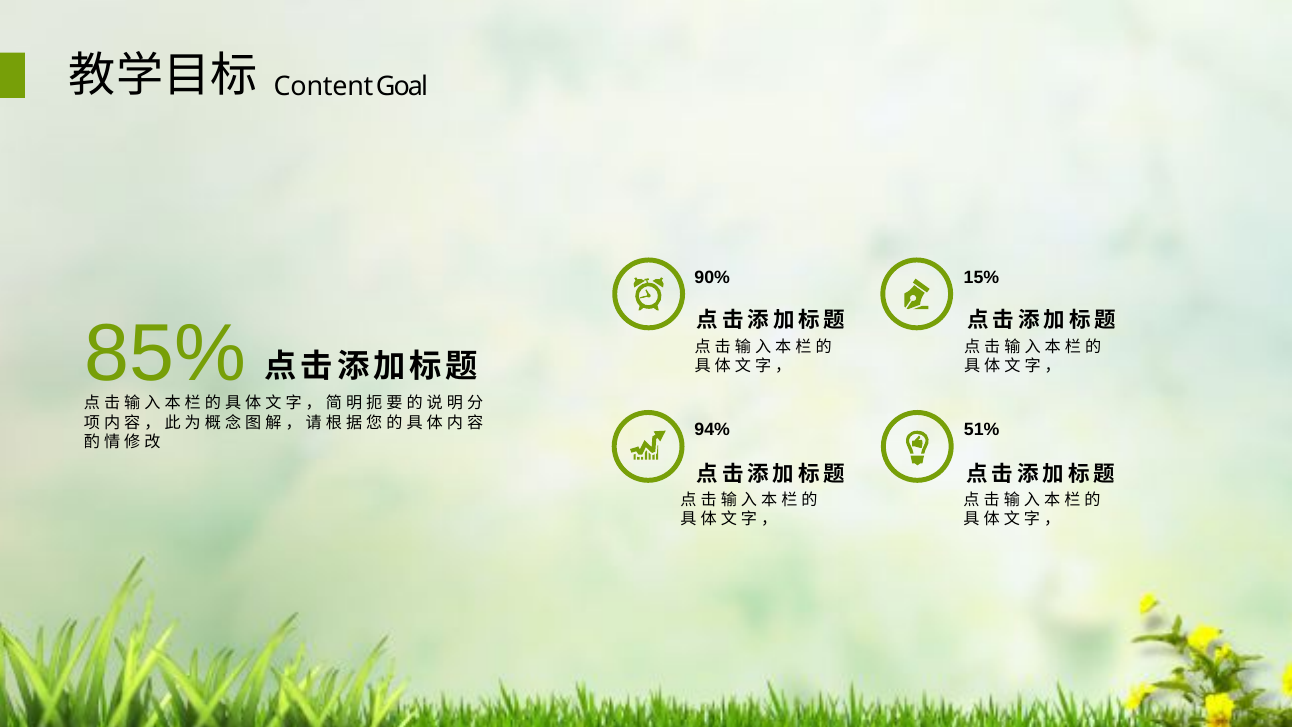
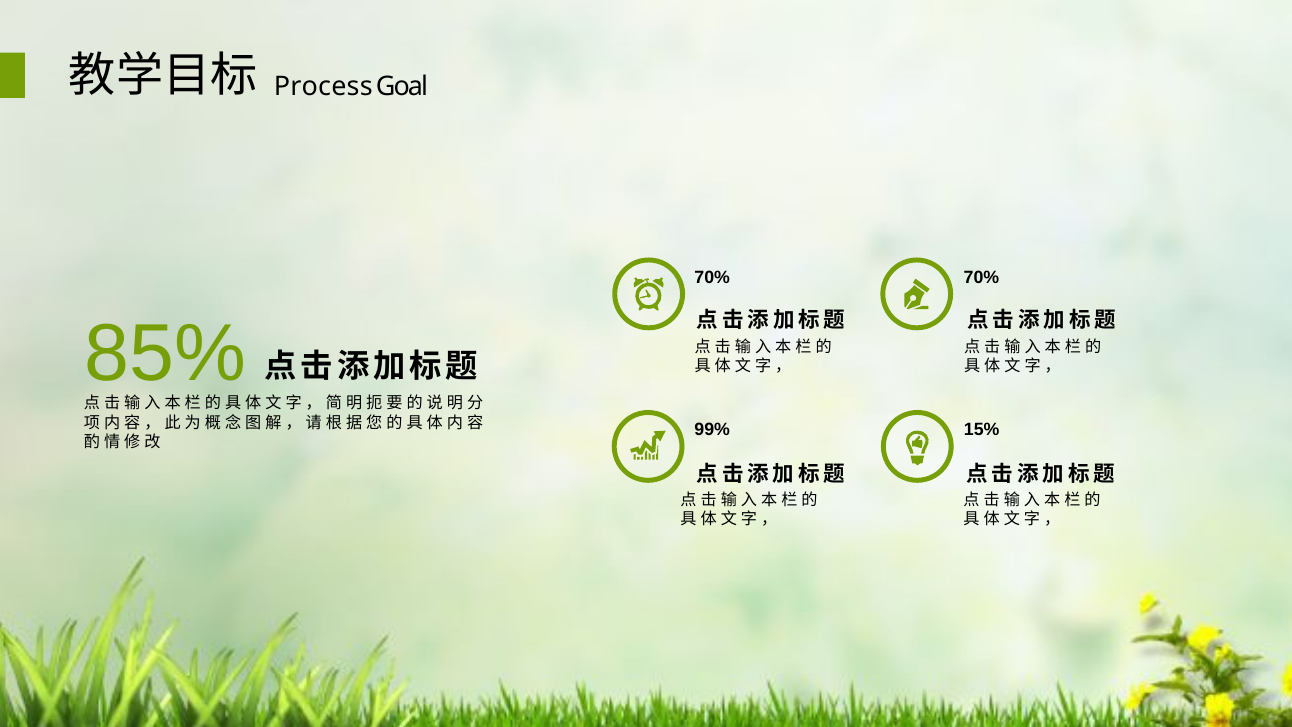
Content: Content -> Process (323, 86)
90%: 90% -> 70% (712, 278)
15%: 15% -> 70% (981, 278)
94%: 94% -> 99% (712, 430)
51%: 51% -> 15% (982, 430)
